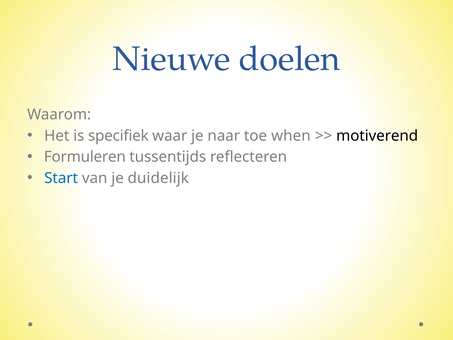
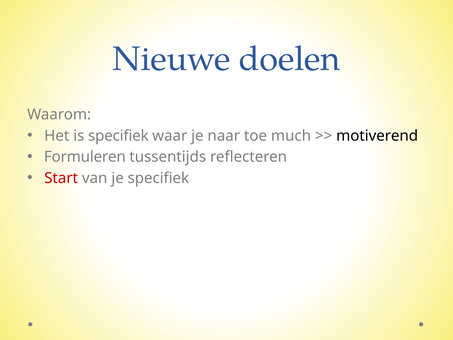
when: when -> much (291, 136)
Start colour: blue -> red (61, 178)
je duidelijk: duidelijk -> specifiek (158, 178)
